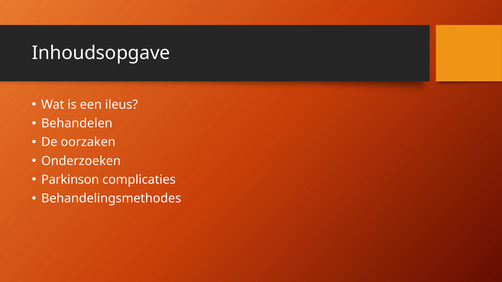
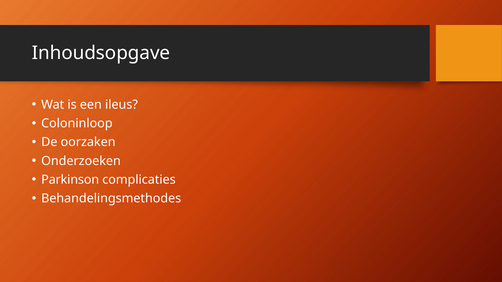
Behandelen: Behandelen -> Coloninloop (77, 124)
